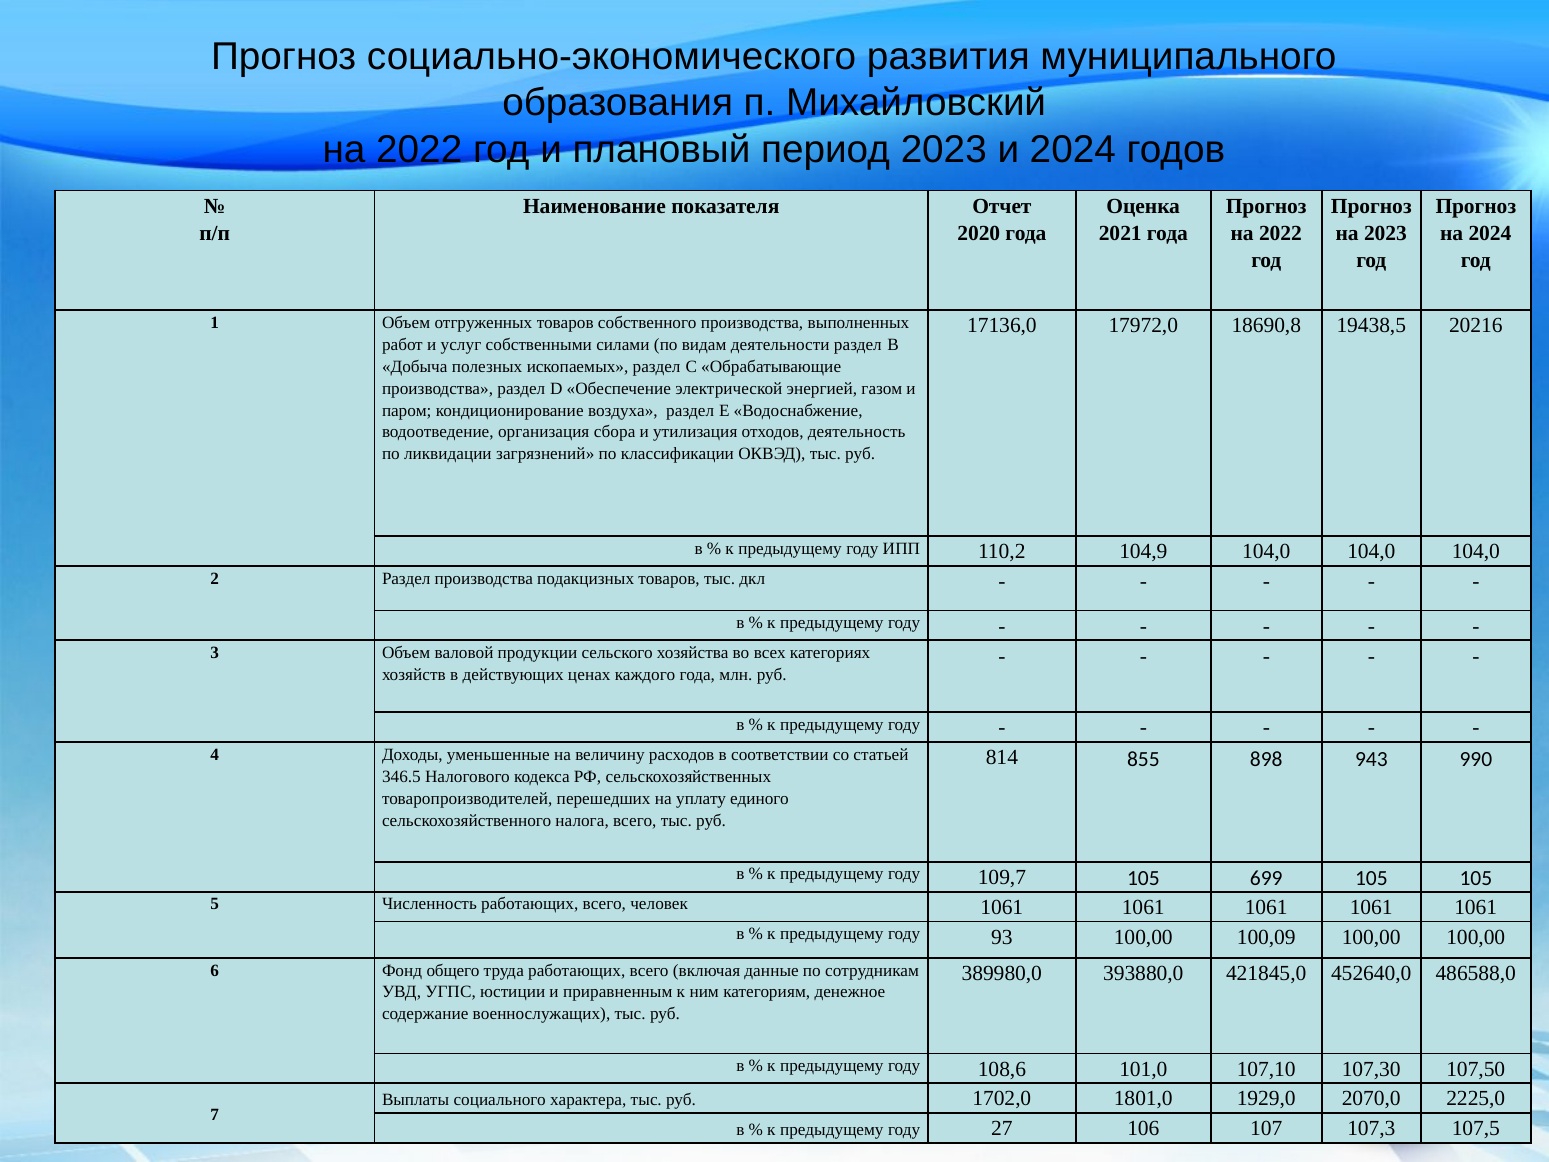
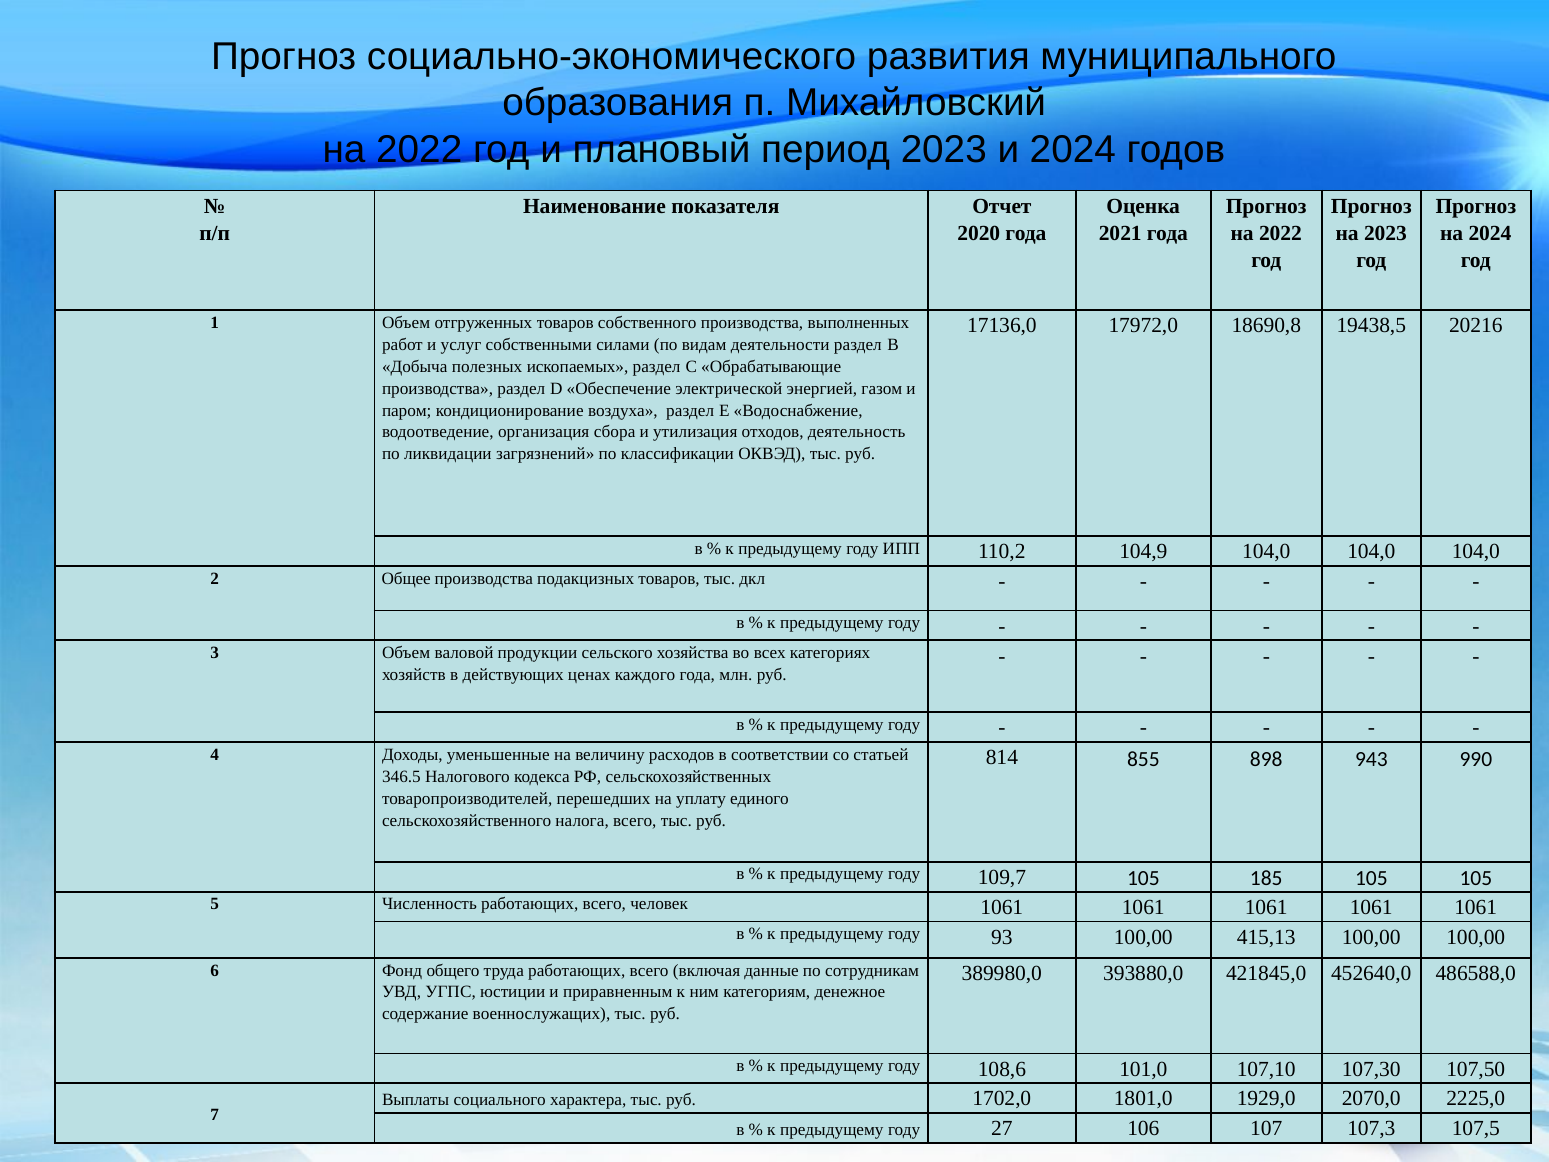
2 Раздел: Раздел -> Общее (406, 579)
699: 699 -> 185 (1266, 879)
100,09: 100,09 -> 415,13 (1266, 937)
